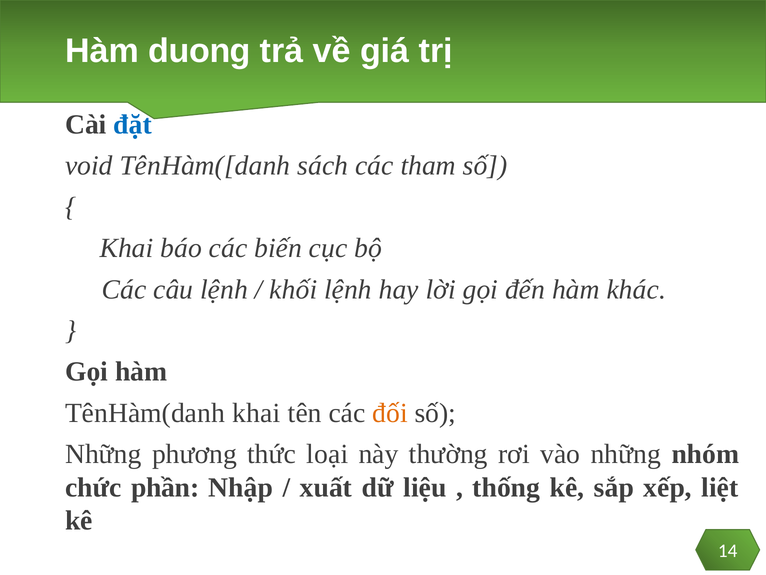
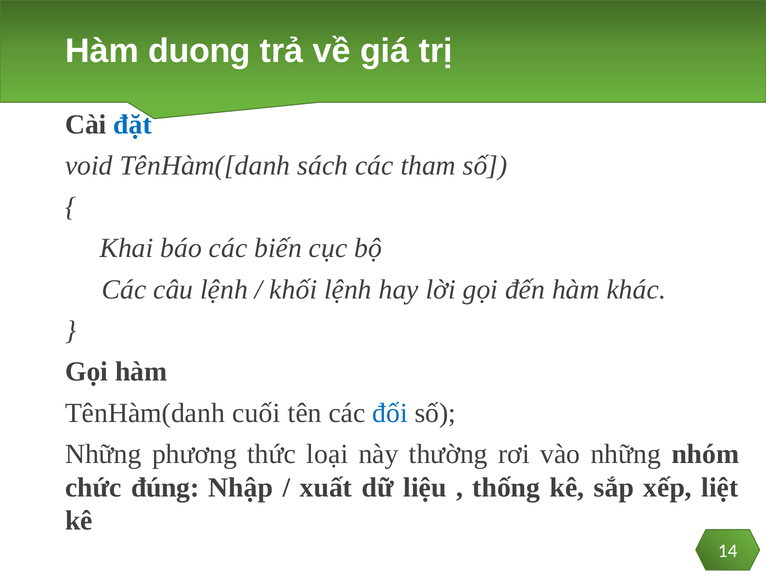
TênHàm(danh khai: khai -> cuối (256, 413)
đối colour: orange -> blue (390, 413)
phần: phần -> đúng (165, 487)
